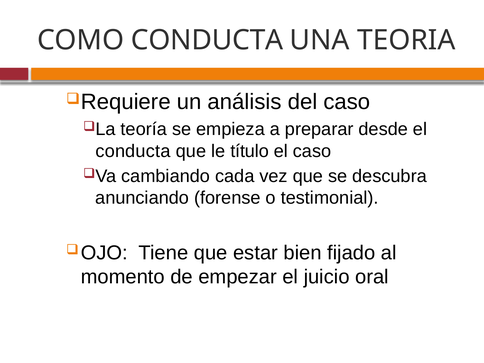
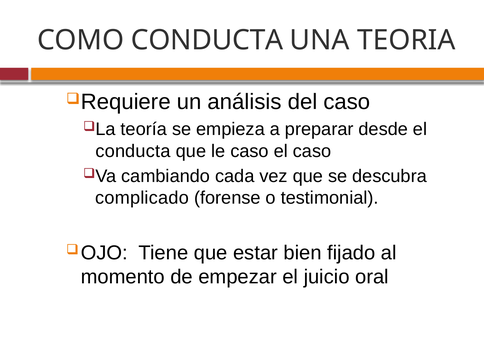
le título: título -> caso (250, 151)
anunciando: anunciando -> complicado (142, 198)
